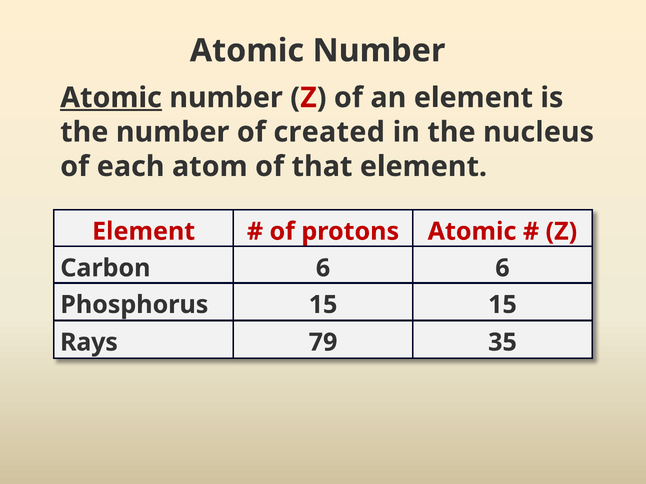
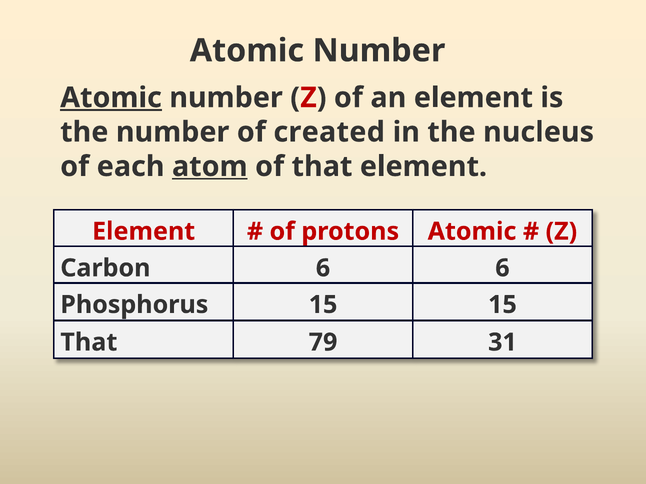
atom underline: none -> present (210, 167)
Rays: Rays -> That (89, 343)
35: 35 -> 31 (502, 343)
